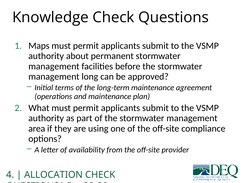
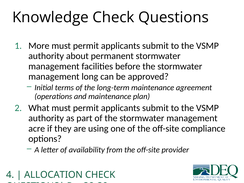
Maps: Maps -> More (39, 46)
area: area -> acre (37, 129)
